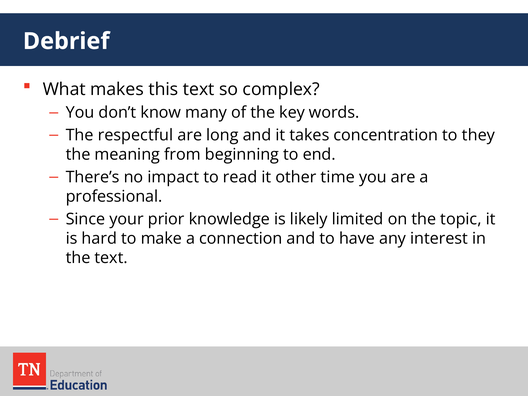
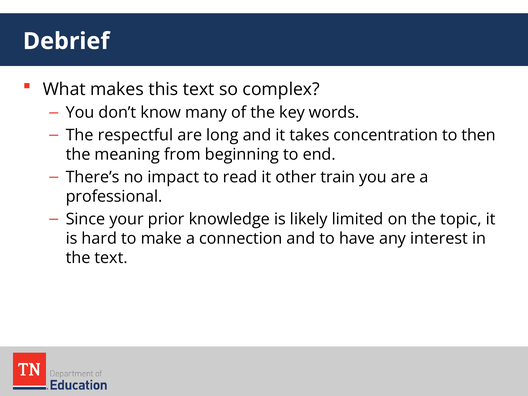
they: they -> then (479, 135)
time: time -> train (338, 177)
